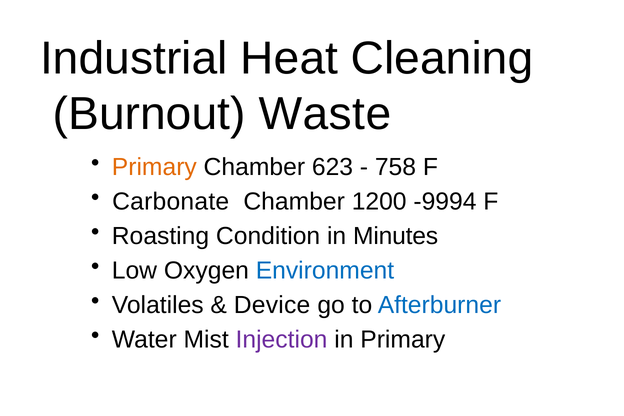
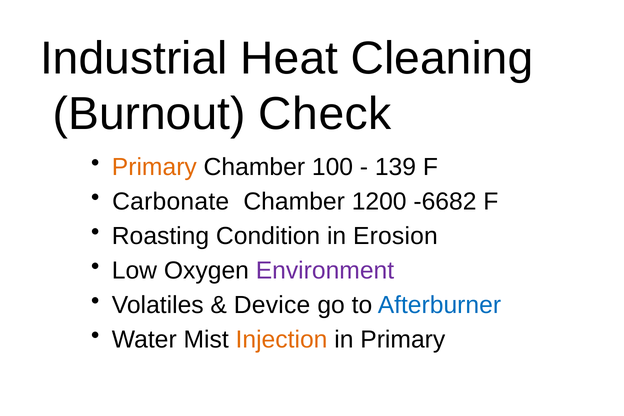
Waste: Waste -> Check (325, 114)
623: 623 -> 100 (332, 167)
758: 758 -> 139 (395, 167)
-9994: -9994 -> -6682 (445, 202)
Minutes: Minutes -> Erosion (395, 236)
Environment colour: blue -> purple (325, 271)
Injection colour: purple -> orange (281, 340)
